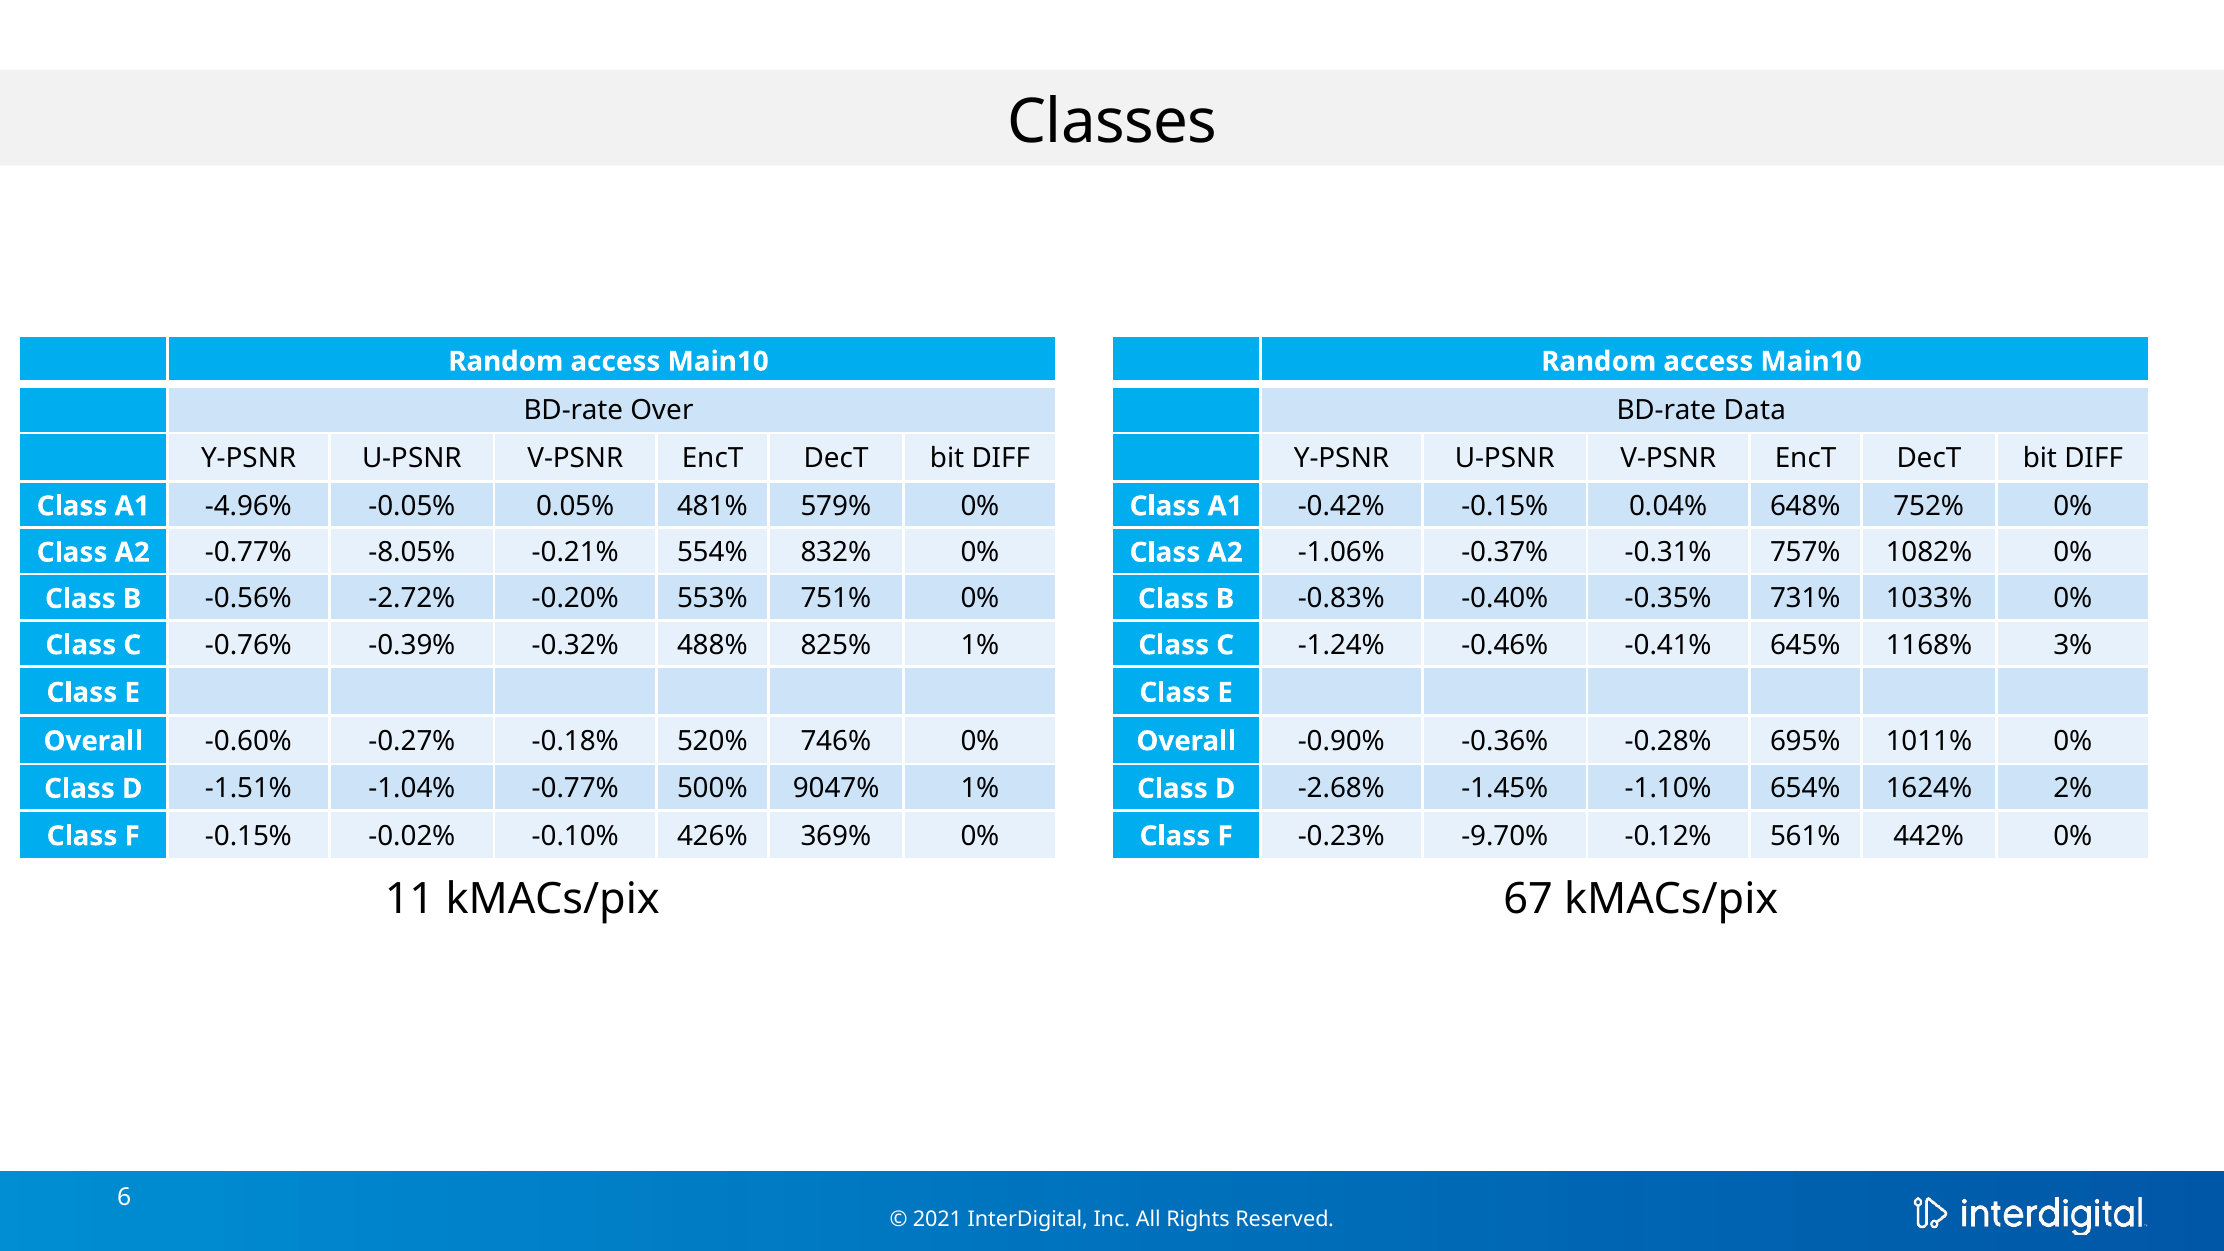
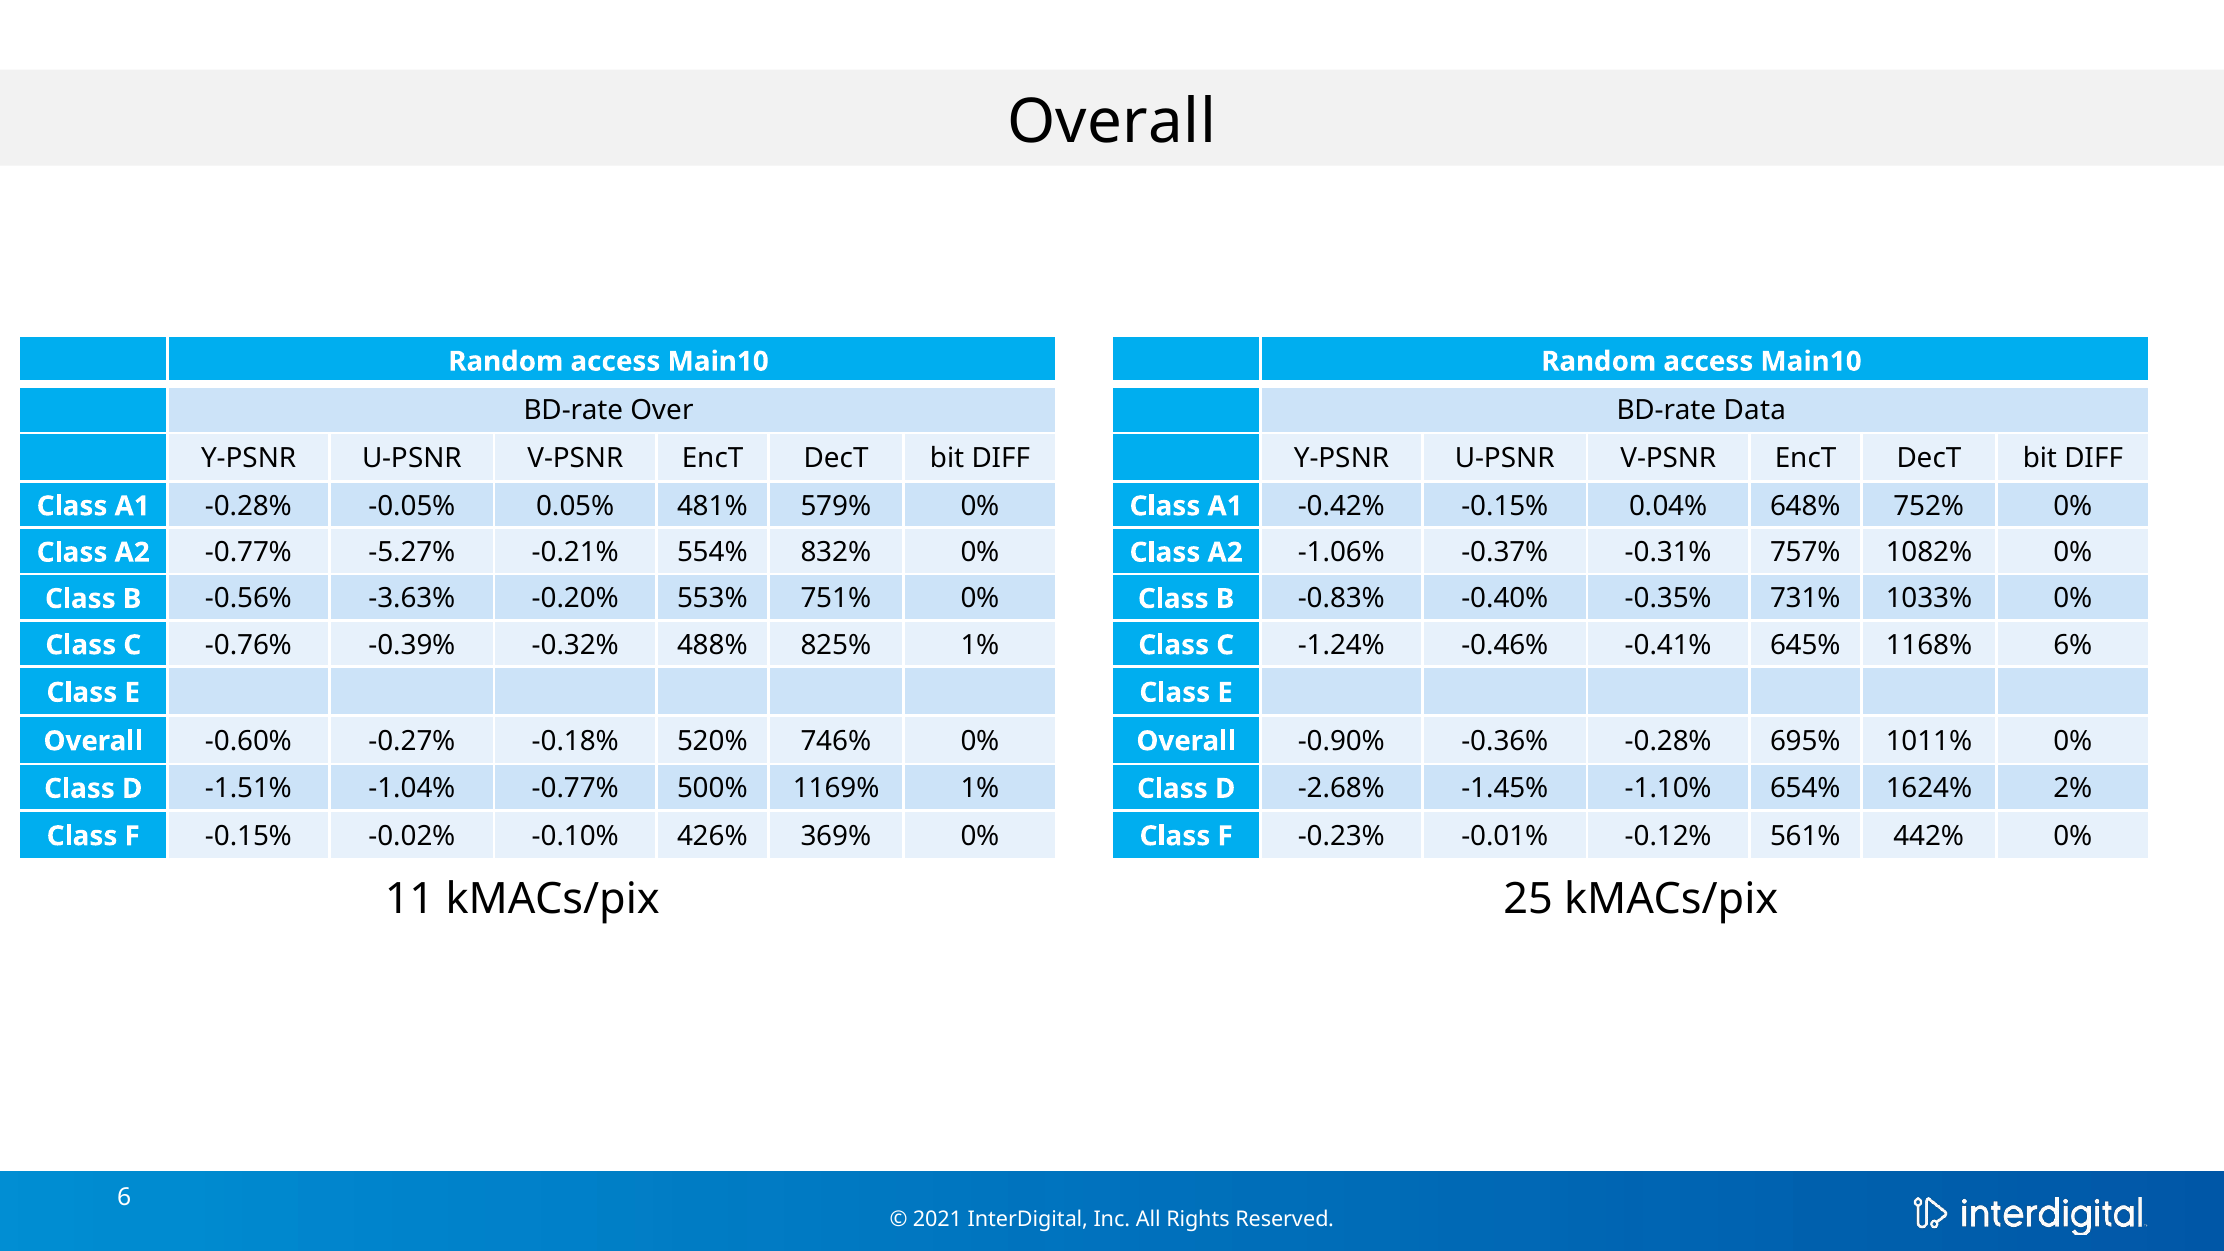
Classes: Classes -> Overall (1112, 122)
A1 -4.96%: -4.96% -> -0.28% (248, 506)
-8.05%: -8.05% -> -5.27% (412, 553)
-2.72%: -2.72% -> -3.63% (412, 599)
3%: 3% -> 6% (2073, 645)
9047%: 9047% -> 1169% (836, 789)
-9.70%: -9.70% -> -0.01% (1505, 836)
67: 67 -> 25 (1528, 899)
